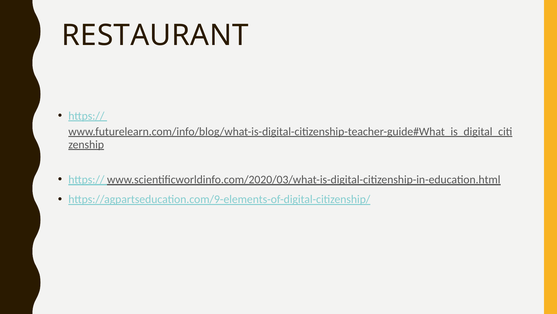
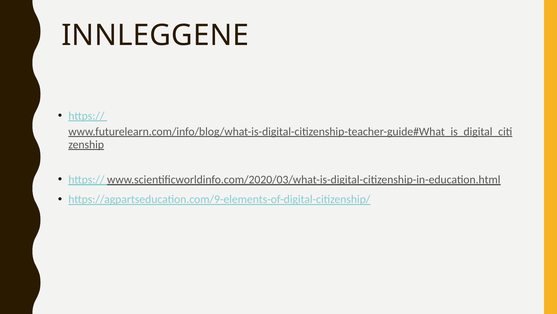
RESTAURANT: RESTAURANT -> INNLEGGENE (155, 35)
